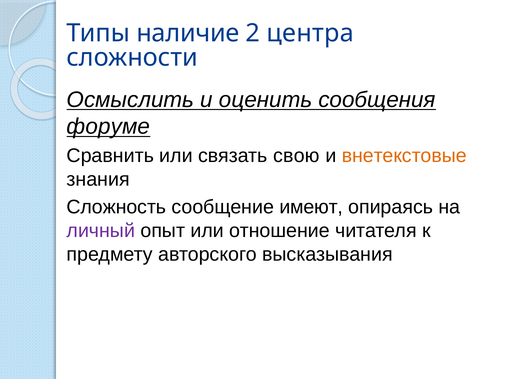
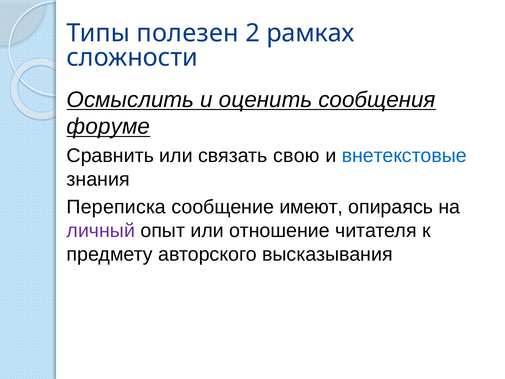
наличие: наличие -> полезен (188, 33)
центра: центра -> рамках (310, 33)
внетекстовые colour: orange -> blue (404, 156)
Сложность: Сложность -> Переписка (116, 207)
